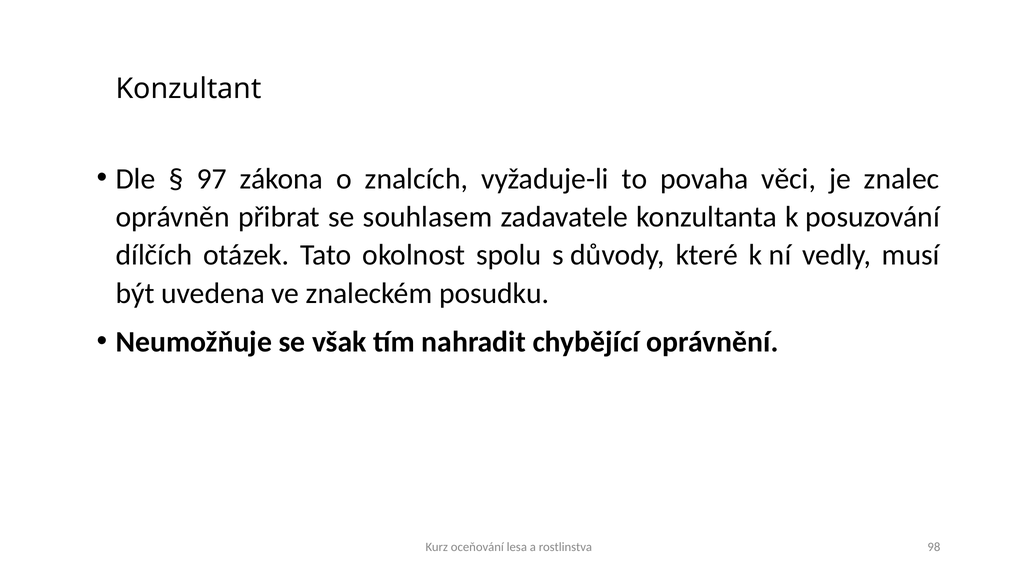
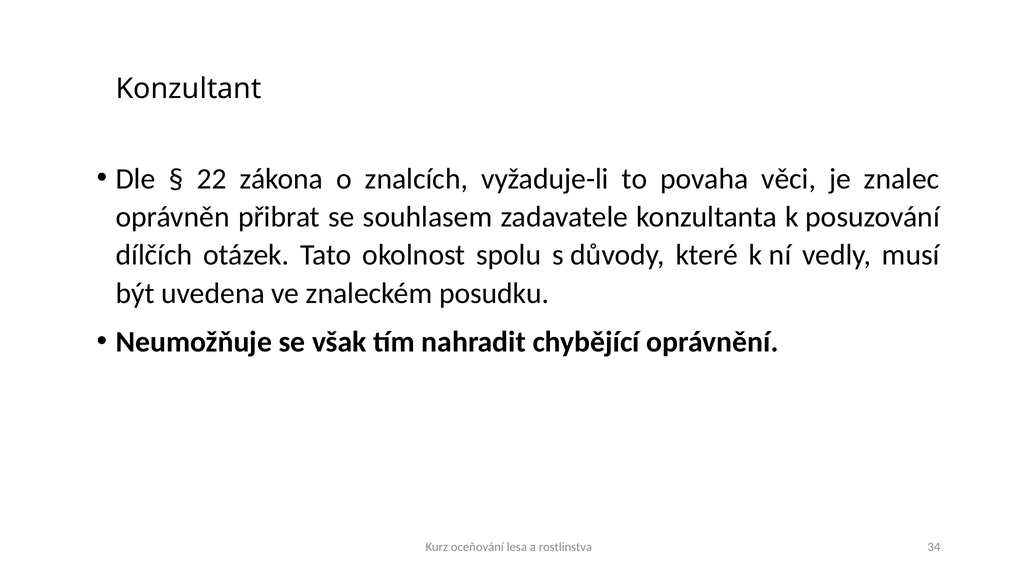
97: 97 -> 22 (212, 179)
98: 98 -> 34 (934, 547)
